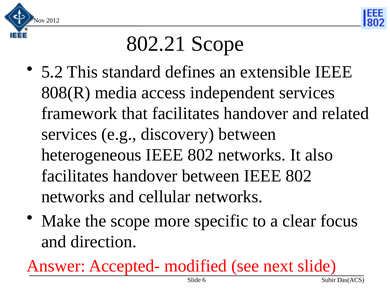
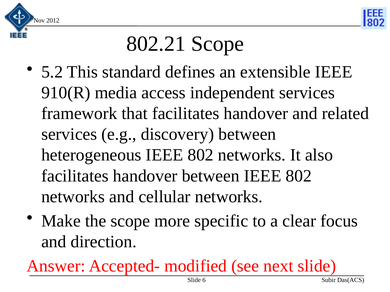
808(R: 808(R -> 910(R (66, 93)
